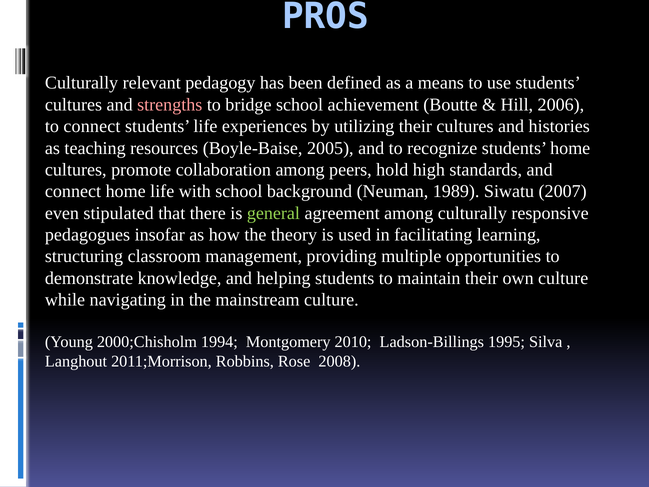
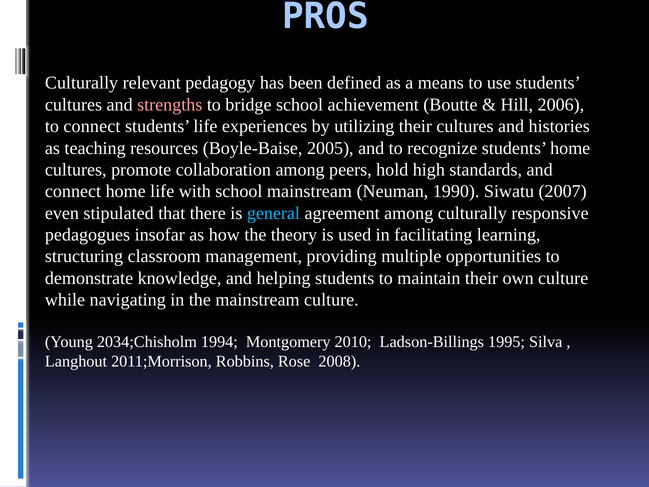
school background: background -> mainstream (309, 191)
1989: 1989 -> 1990 (456, 191)
general colour: light green -> light blue (273, 213)
2000;Chisholm: 2000;Chisholm -> 2034;Chisholm (147, 342)
